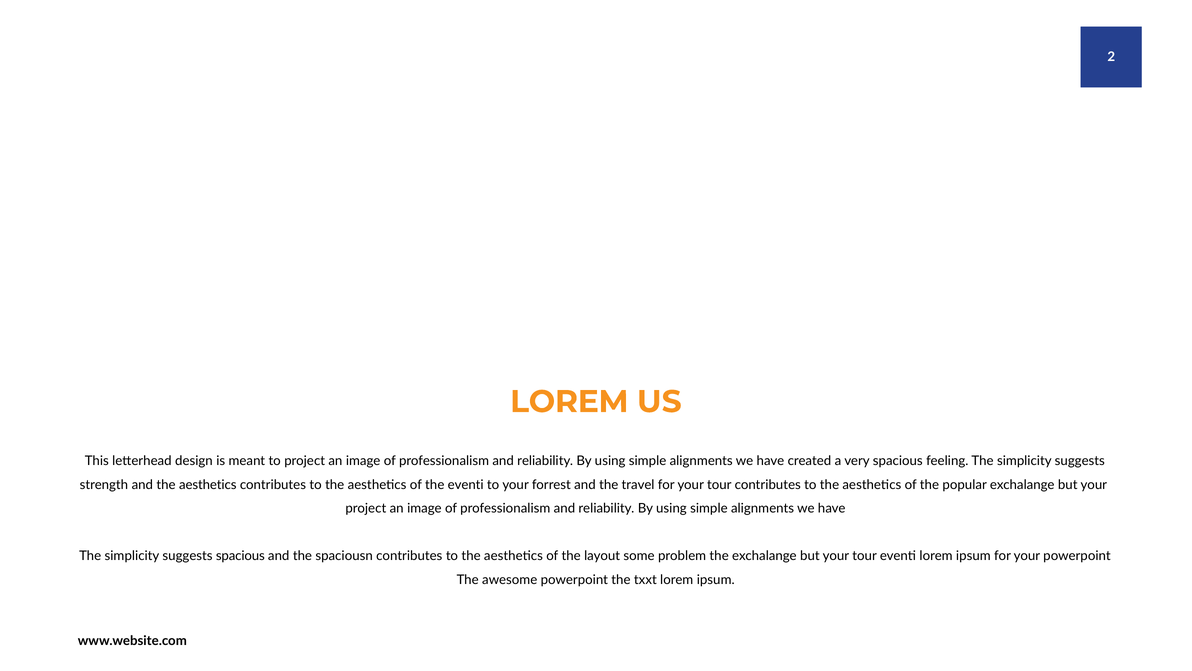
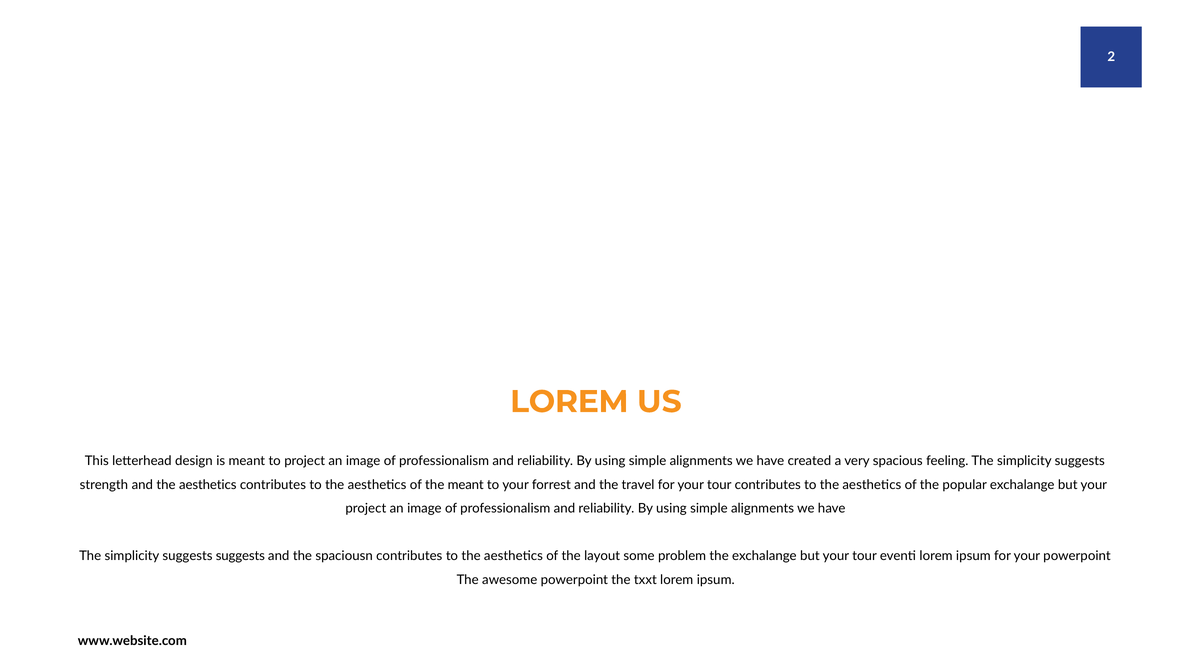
the eventi: eventi -> meant (466, 484)
suggests spacious: spacious -> suggests (240, 556)
